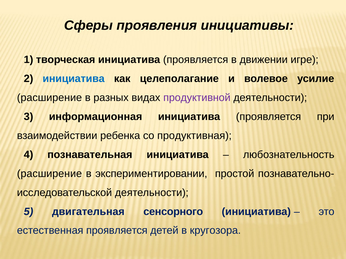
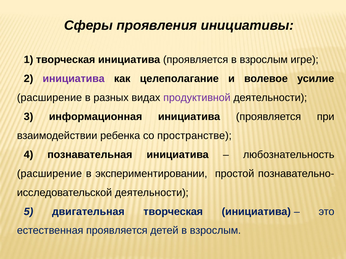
проявляется в движении: движении -> взрослым (264, 60)
инициатива colour: blue -> purple (74, 79)
продуктивная: продуктивная -> пространстве (194, 136)
двигательная сенсорного: сенсорного -> творческая (173, 212)
детей в кругозора: кругозора -> взрослым (215, 231)
